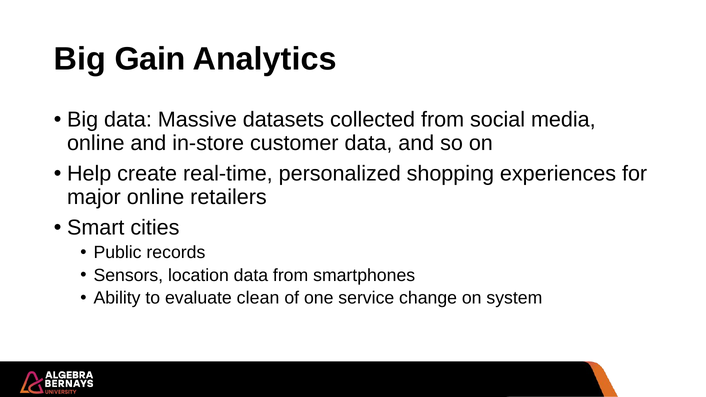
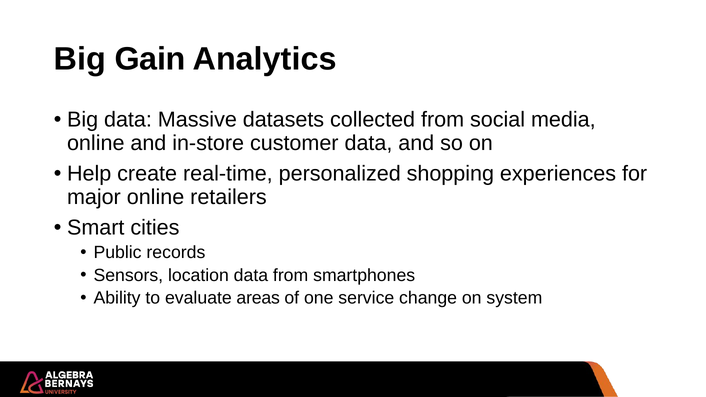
clean: clean -> areas (258, 298)
